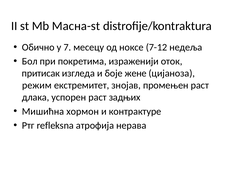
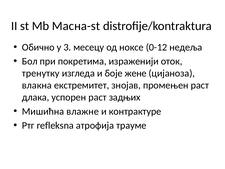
7: 7 -> 3 (67, 47)
7-12: 7-12 -> 0-12 (157, 47)
притисак: притисак -> тренутку (41, 73)
режим: режим -> влакна (37, 85)
хормон: хормон -> влажне (83, 111)
нерава: нерава -> трауме (131, 125)
